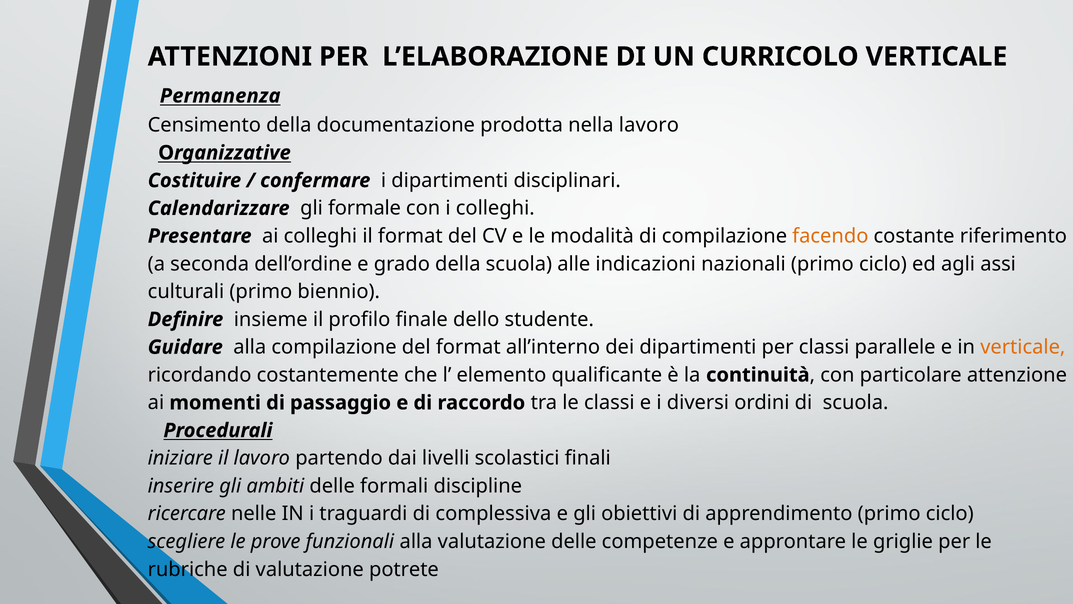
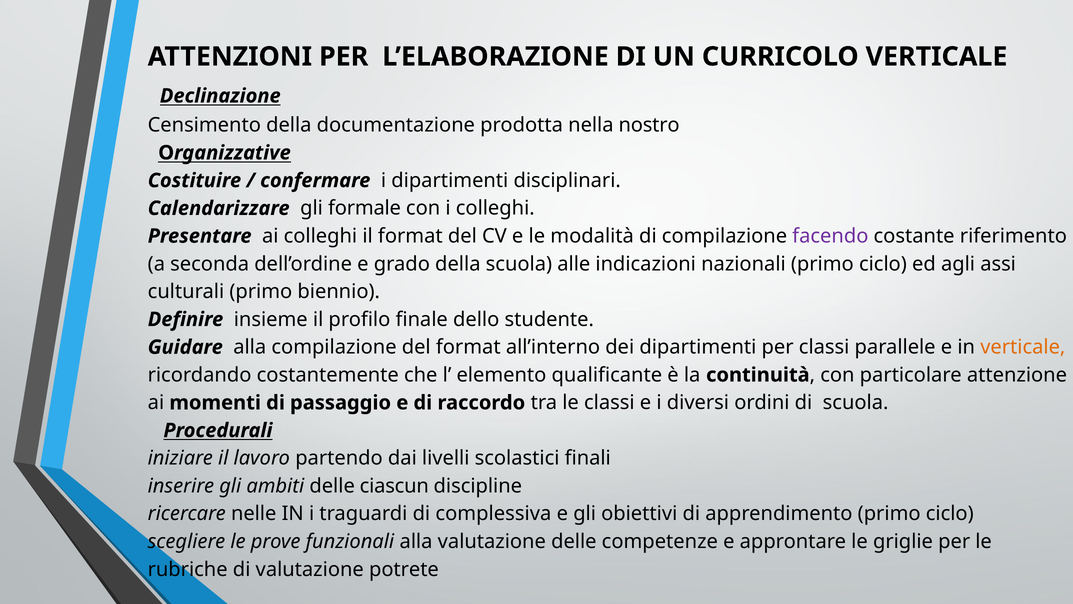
Permanenza: Permanenza -> Declinazione (220, 96)
nella lavoro: lavoro -> nostro (649, 125)
facendo colour: orange -> purple (830, 236)
formali: formali -> ciascun (394, 486)
